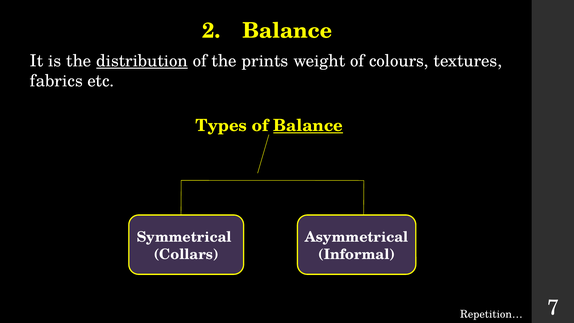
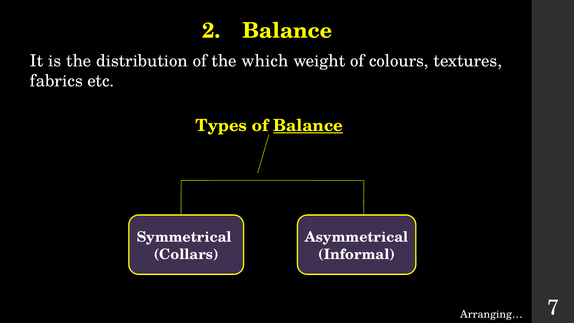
distribution underline: present -> none (142, 61)
prints: prints -> which (265, 61)
Repetition…: Repetition… -> Arranging… (491, 314)
